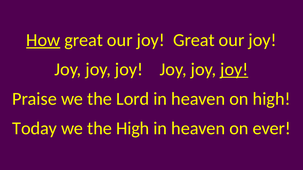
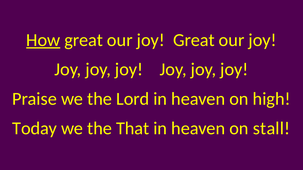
joy underline: present -> none (234, 70)
the High: High -> That (133, 129)
ever: ever -> stall (272, 129)
